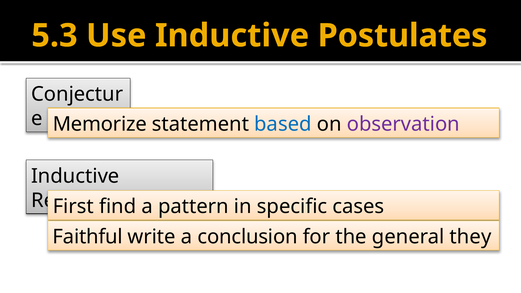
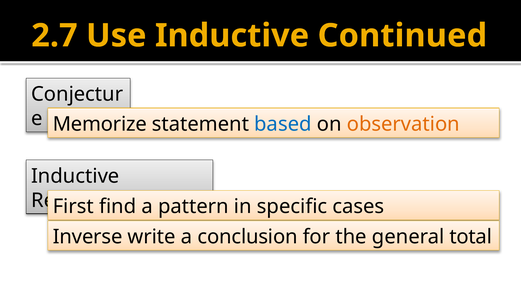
5.3: 5.3 -> 2.7 (54, 36)
Postulates: Postulates -> Continued (402, 36)
observation colour: purple -> orange (403, 124)
Faithful: Faithful -> Inverse (88, 237)
they: they -> total (471, 237)
